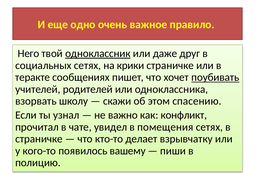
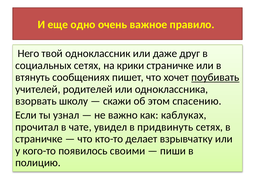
одноклассник underline: present -> none (98, 53)
теракте: теракте -> втянуть (33, 77)
конфликт: конфликт -> каблуках (184, 115)
помещения: помещения -> придвинуть (165, 126)
вашему: вашему -> своими (128, 150)
